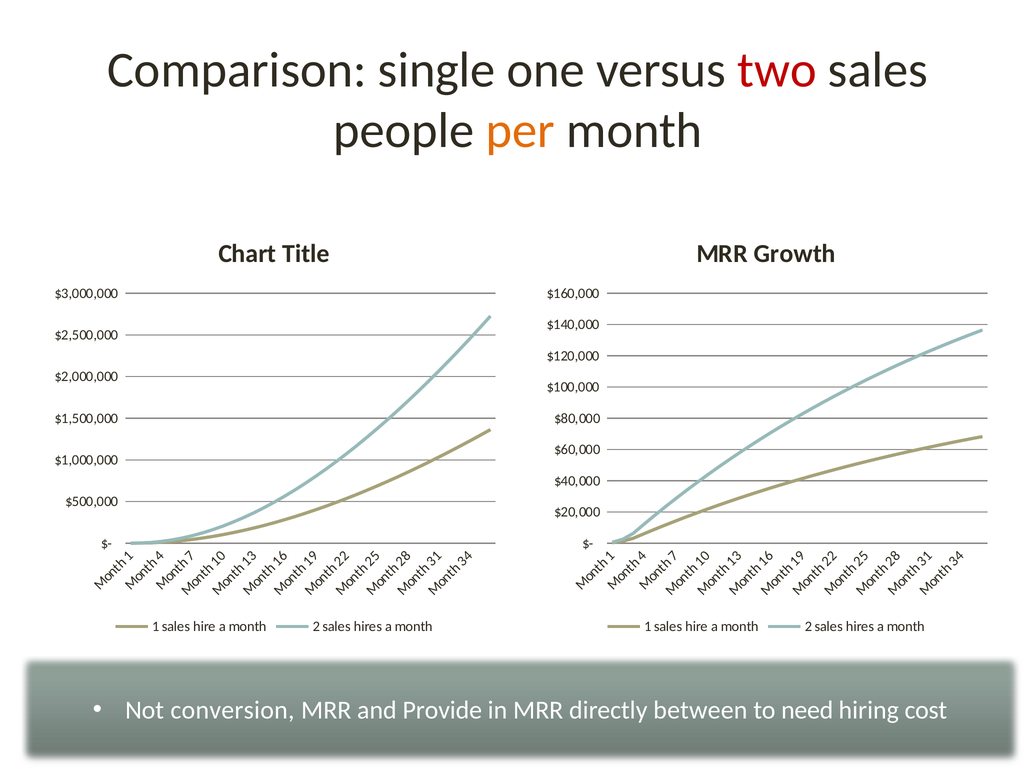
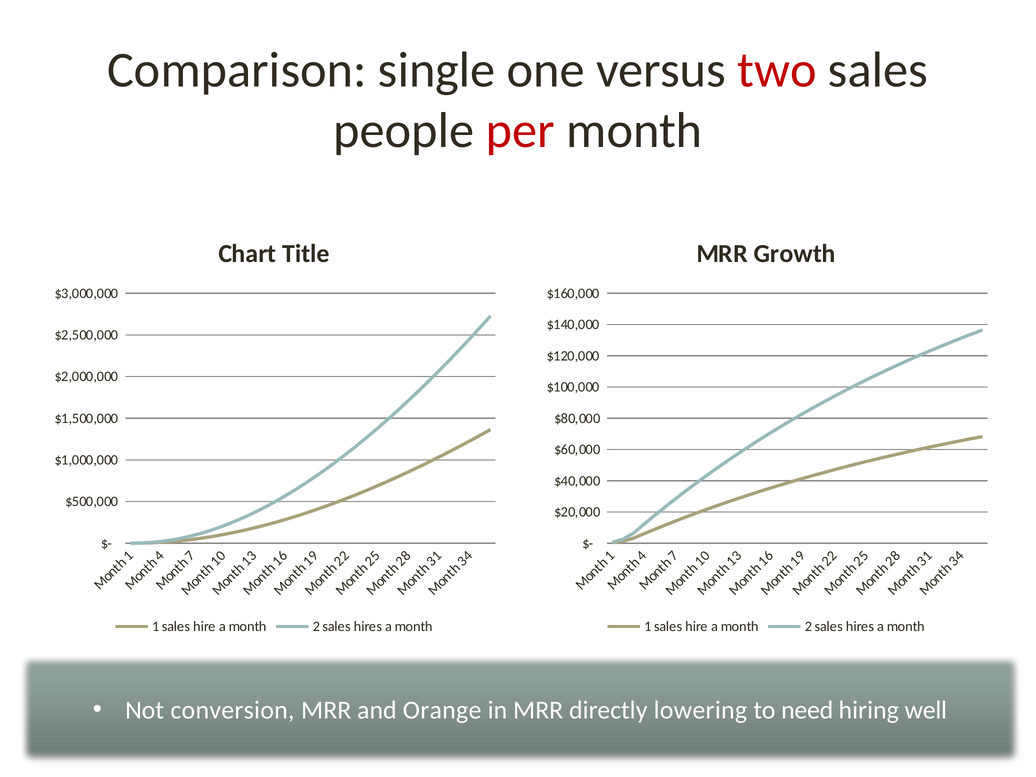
per colour: orange -> red (520, 130)
Provide: Provide -> Orange (442, 710)
between: between -> lowering (700, 710)
cost: cost -> well (926, 710)
